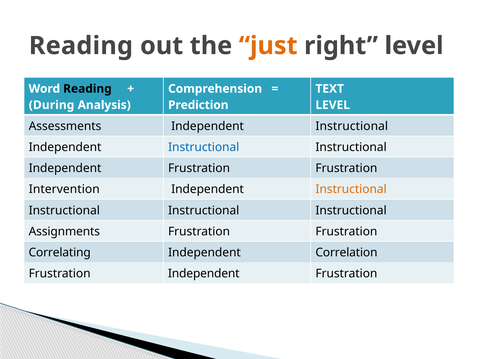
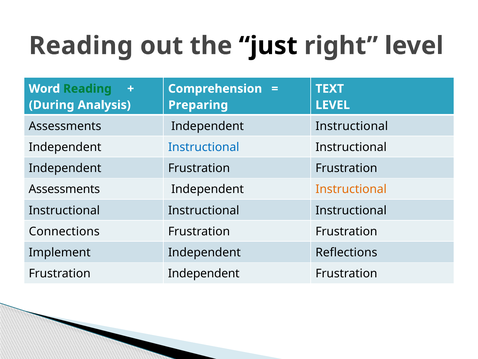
just colour: orange -> black (268, 46)
Reading colour: black -> green (87, 89)
Prediction: Prediction -> Preparing (198, 105)
Intervention: Intervention -> Assessments (64, 189)
Assignments: Assignments -> Connections (64, 231)
Correlating: Correlating -> Implement (60, 252)
Correlation: Correlation -> Reflections (346, 252)
